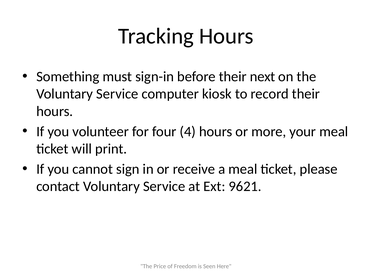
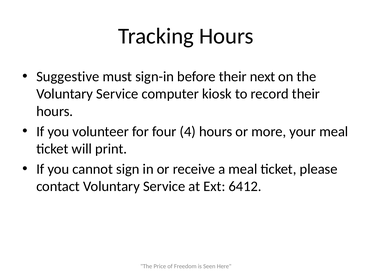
Something: Something -> Suggestive (68, 77)
9621: 9621 -> 6412 (245, 186)
